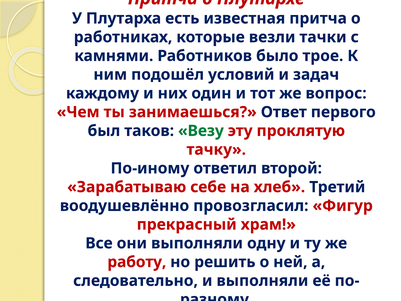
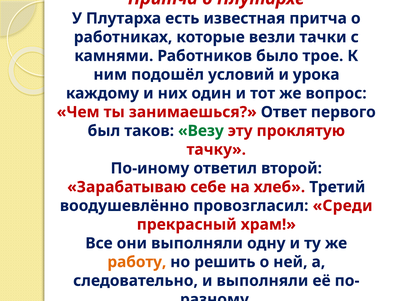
задач: задач -> урока (316, 75)
Фигур: Фигур -> Среди (343, 206)
работу colour: red -> orange (137, 262)
